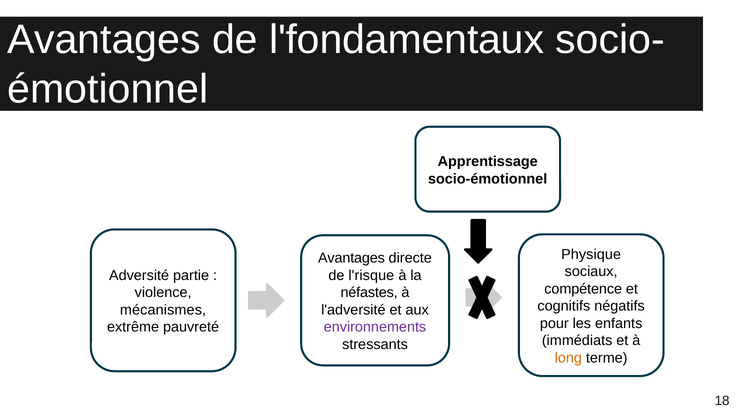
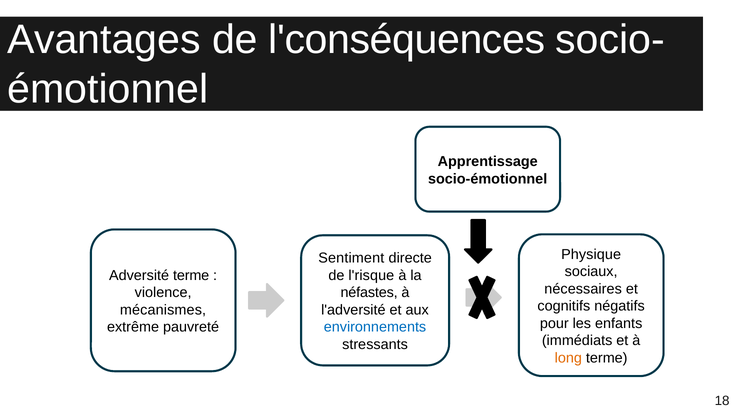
l'fondamentaux: l'fondamentaux -> l'conséquences (407, 40)
Avantages: Avantages -> Sentiment (351, 258)
Adversité partie: partie -> terme (191, 276)
compétence: compétence -> nécessaires (583, 289)
environnements colour: purple -> blue (375, 327)
